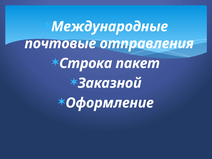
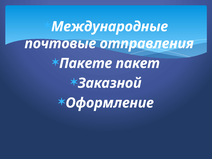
Строка: Строка -> Пакете (86, 63)
